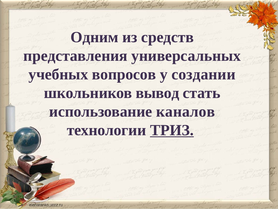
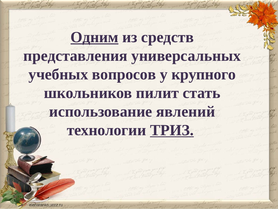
Одним underline: none -> present (95, 37)
создании: создании -> крупного (204, 74)
вывод: вывод -> пилит (157, 93)
каналов: каналов -> явлений (186, 111)
